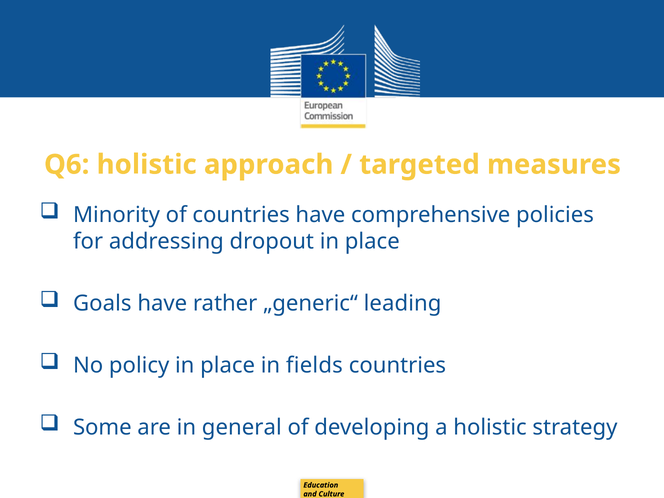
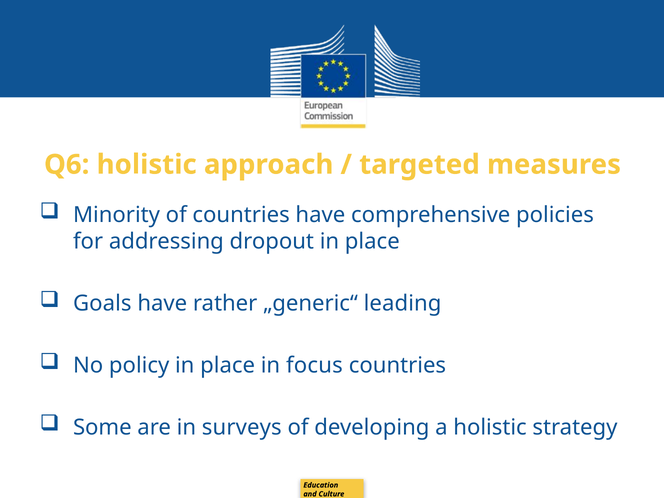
fields: fields -> focus (314, 365)
general: general -> surveys (242, 427)
